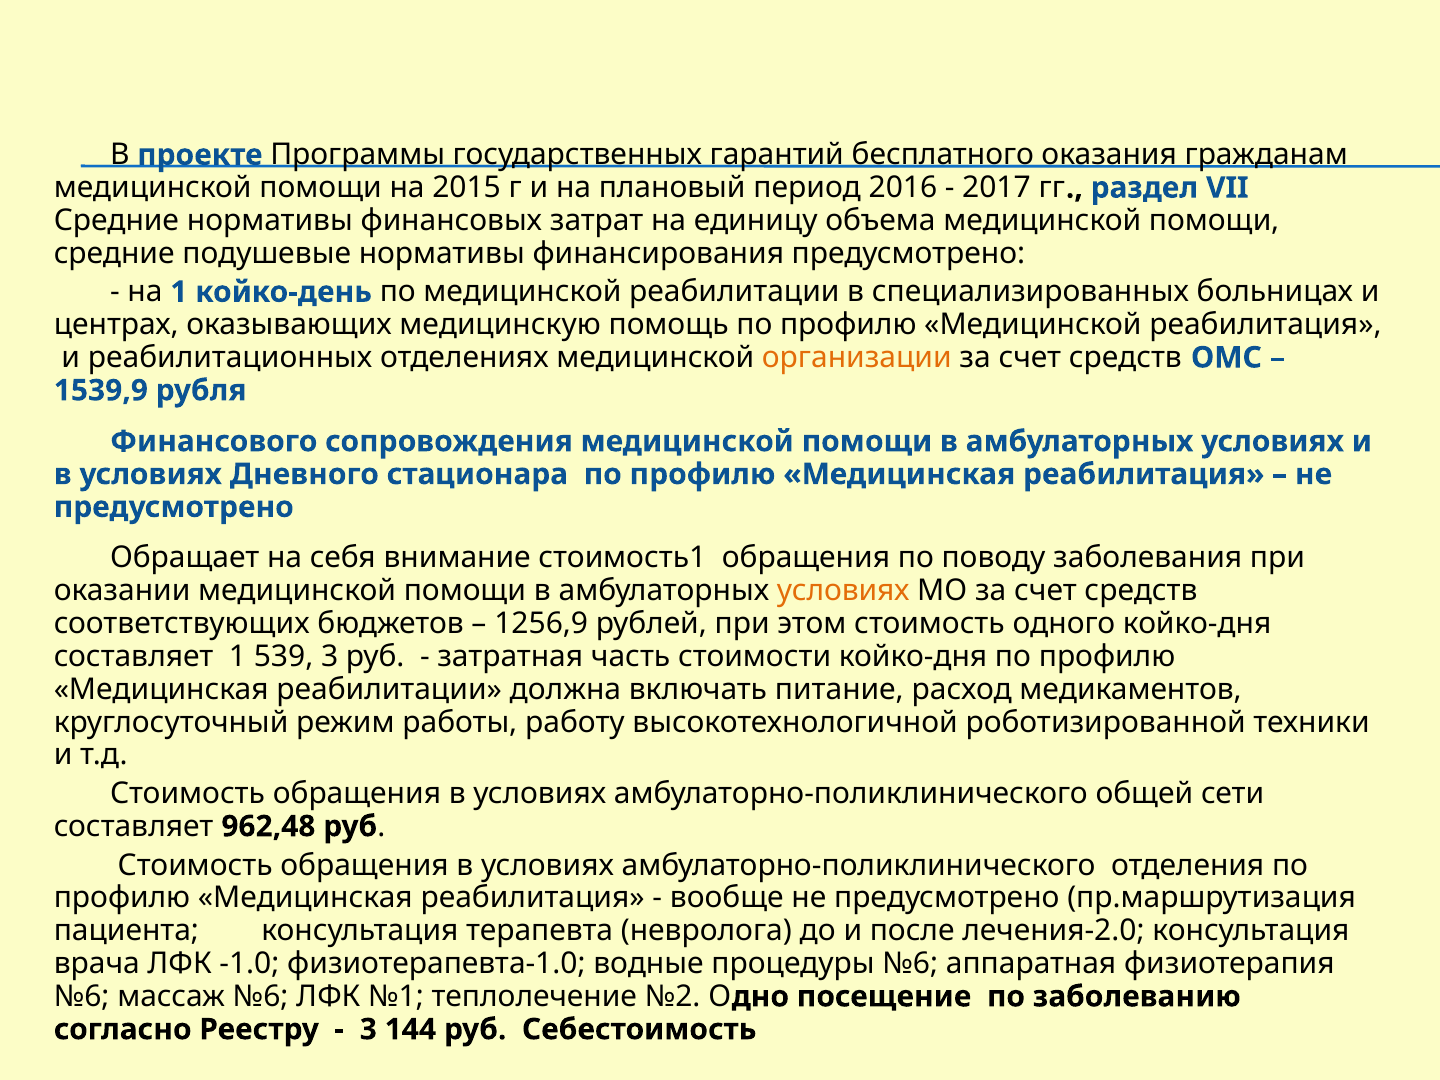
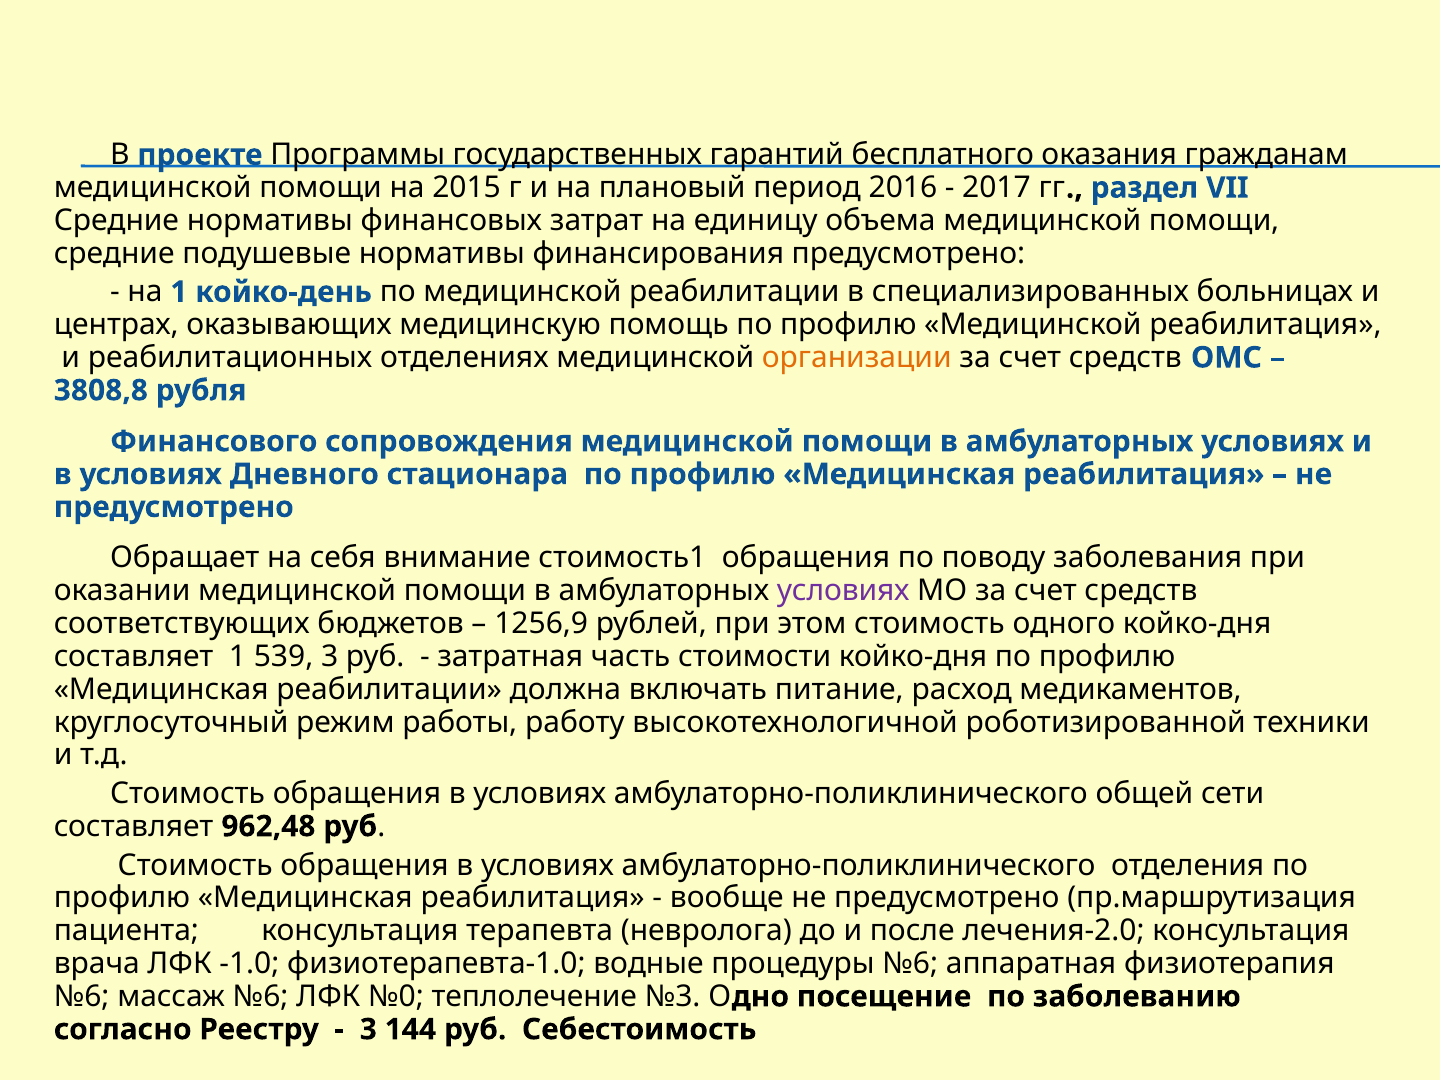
1539,9: 1539,9 -> 3808,8 (101, 390)
условиях colour: orange -> purple (843, 591)
№1: №1 -> №0 (396, 997)
№2: №2 -> №3 (673, 997)
